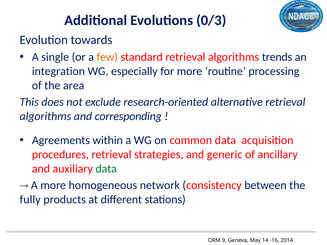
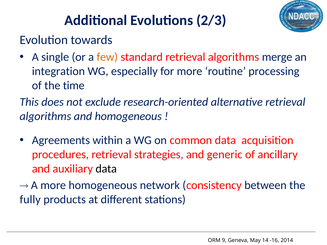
0/3: 0/3 -> 2/3 (211, 20)
trends: trends -> merge (277, 57)
area: area -> time (74, 85)
and corresponding: corresponding -> homogeneous (128, 116)
data colour: green -> black (106, 169)
